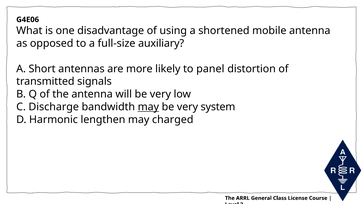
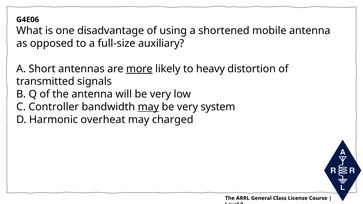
more underline: none -> present (139, 69)
panel: panel -> heavy (210, 69)
Discharge: Discharge -> Controller (54, 107)
lengthen: lengthen -> overheat (103, 120)
